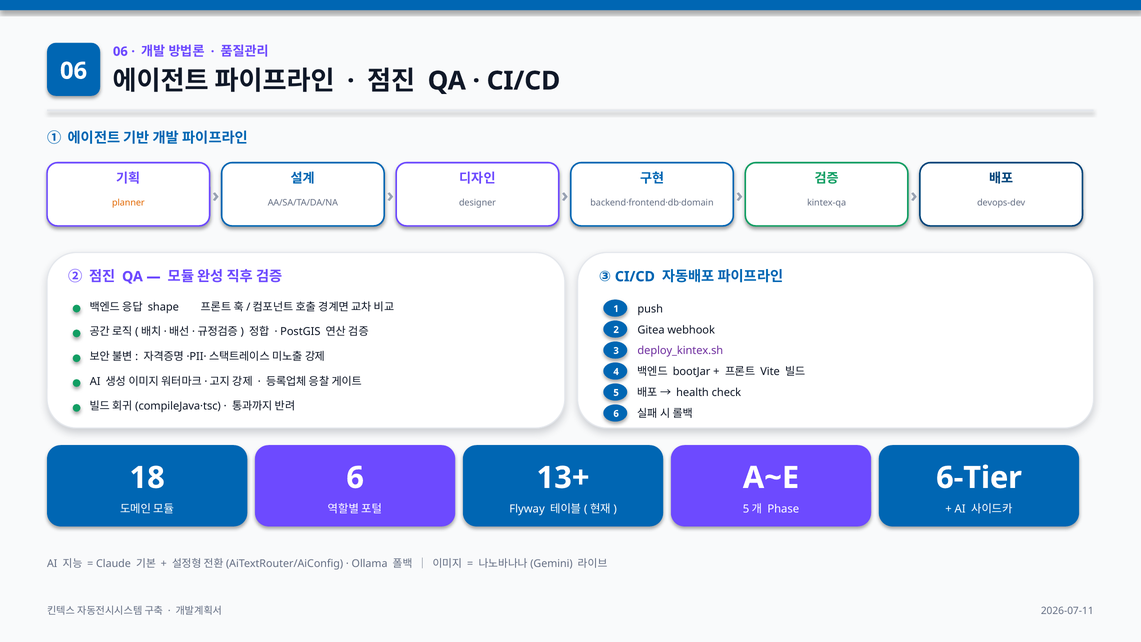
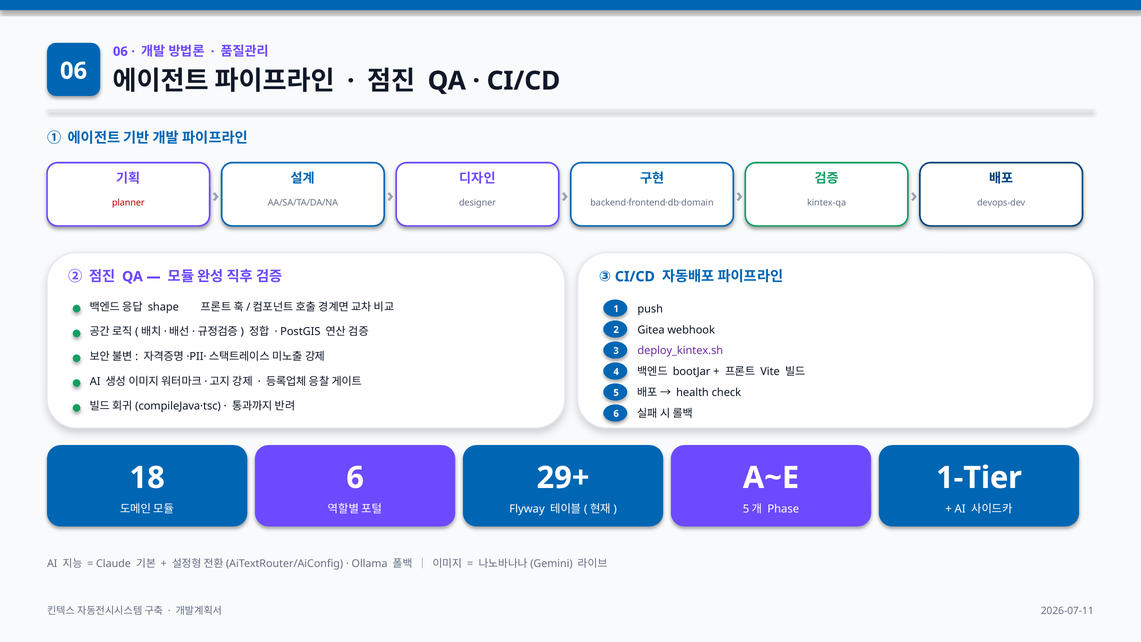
planner colour: orange -> red (128, 203)
13+: 13+ -> 29+ (563, 478)
6-Tier: 6-Tier -> 1-Tier (979, 478)
